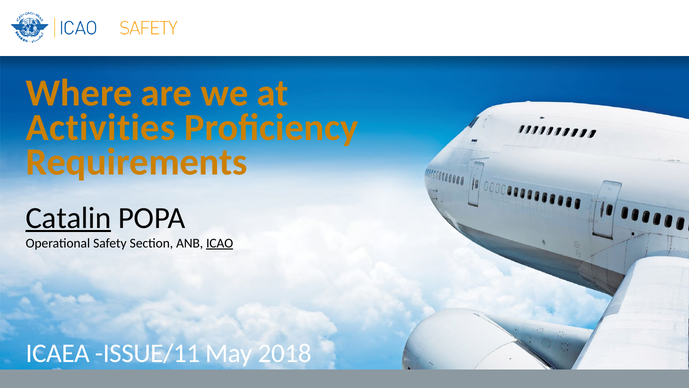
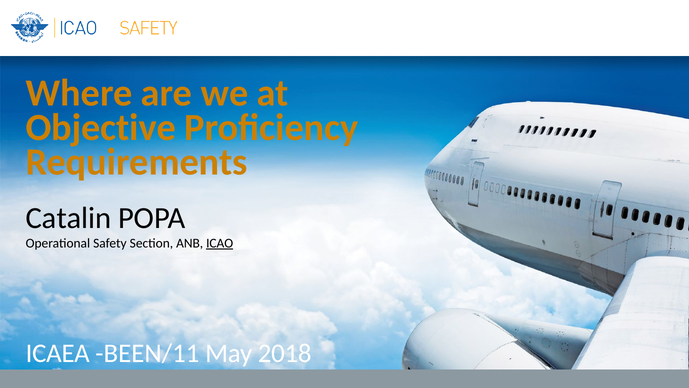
Activities: Activities -> Objective (101, 128)
Catalin underline: present -> none (68, 218)
ISSUE/11: ISSUE/11 -> BEEN/11 (147, 353)
